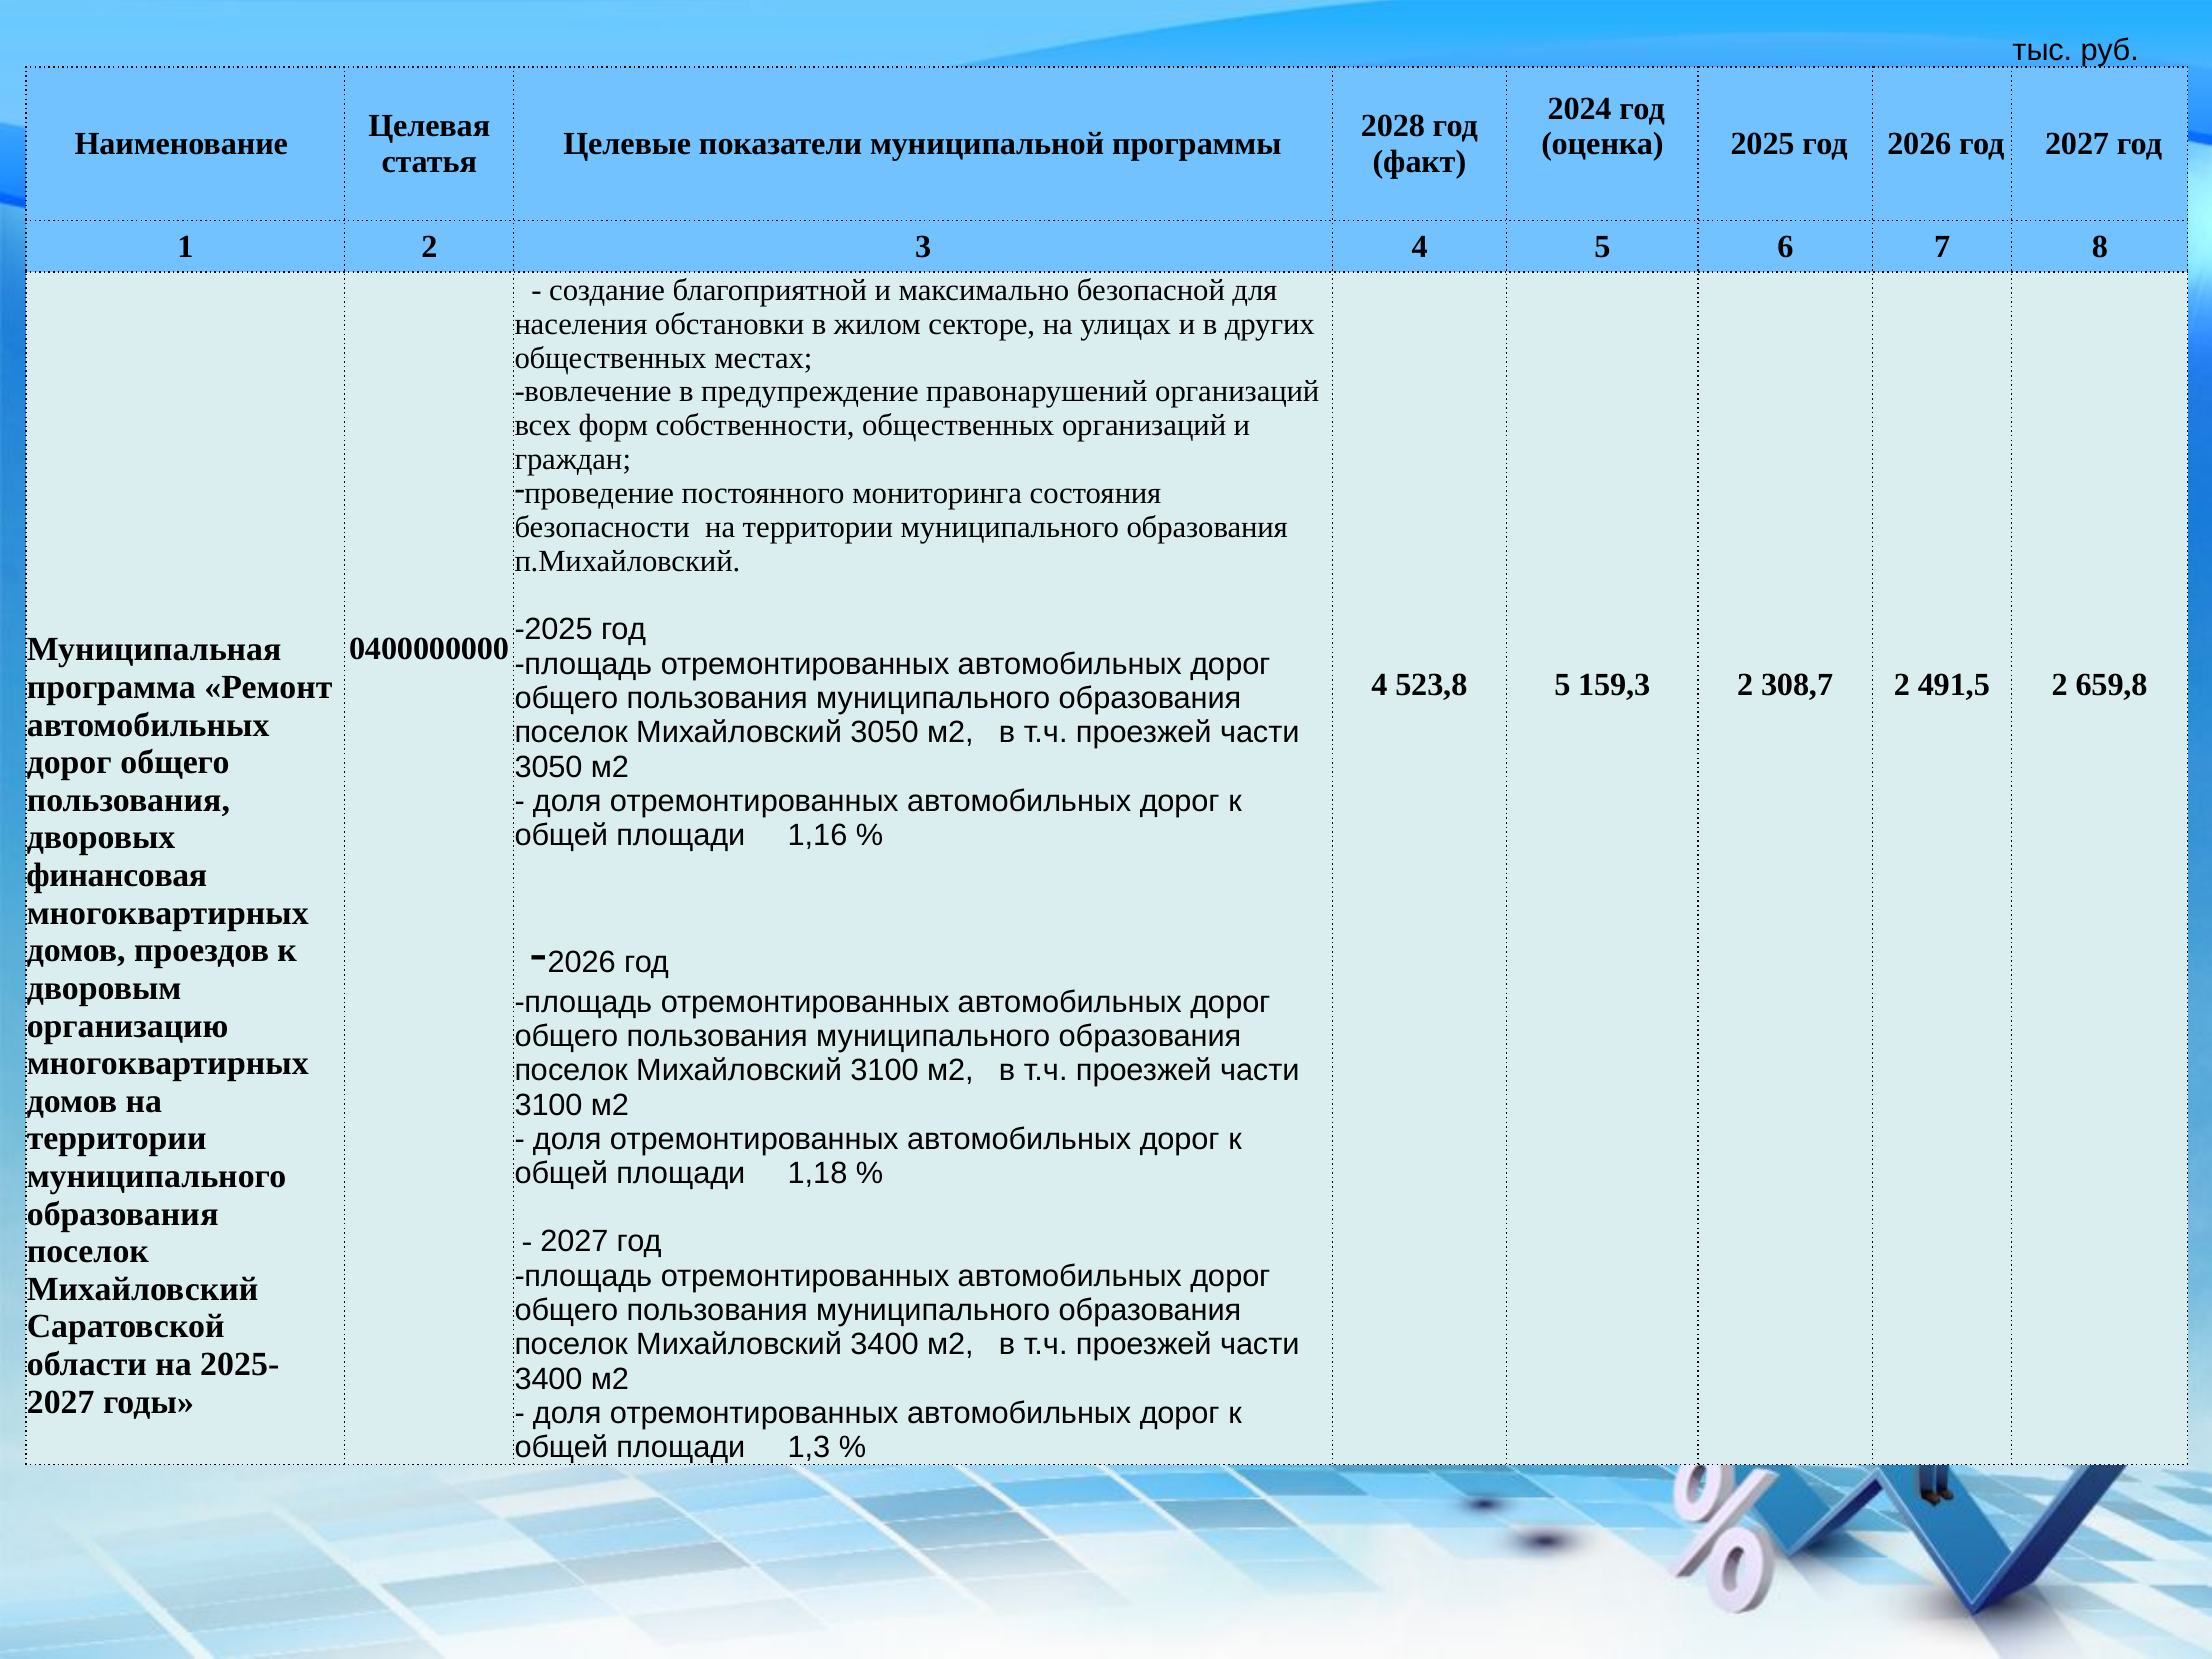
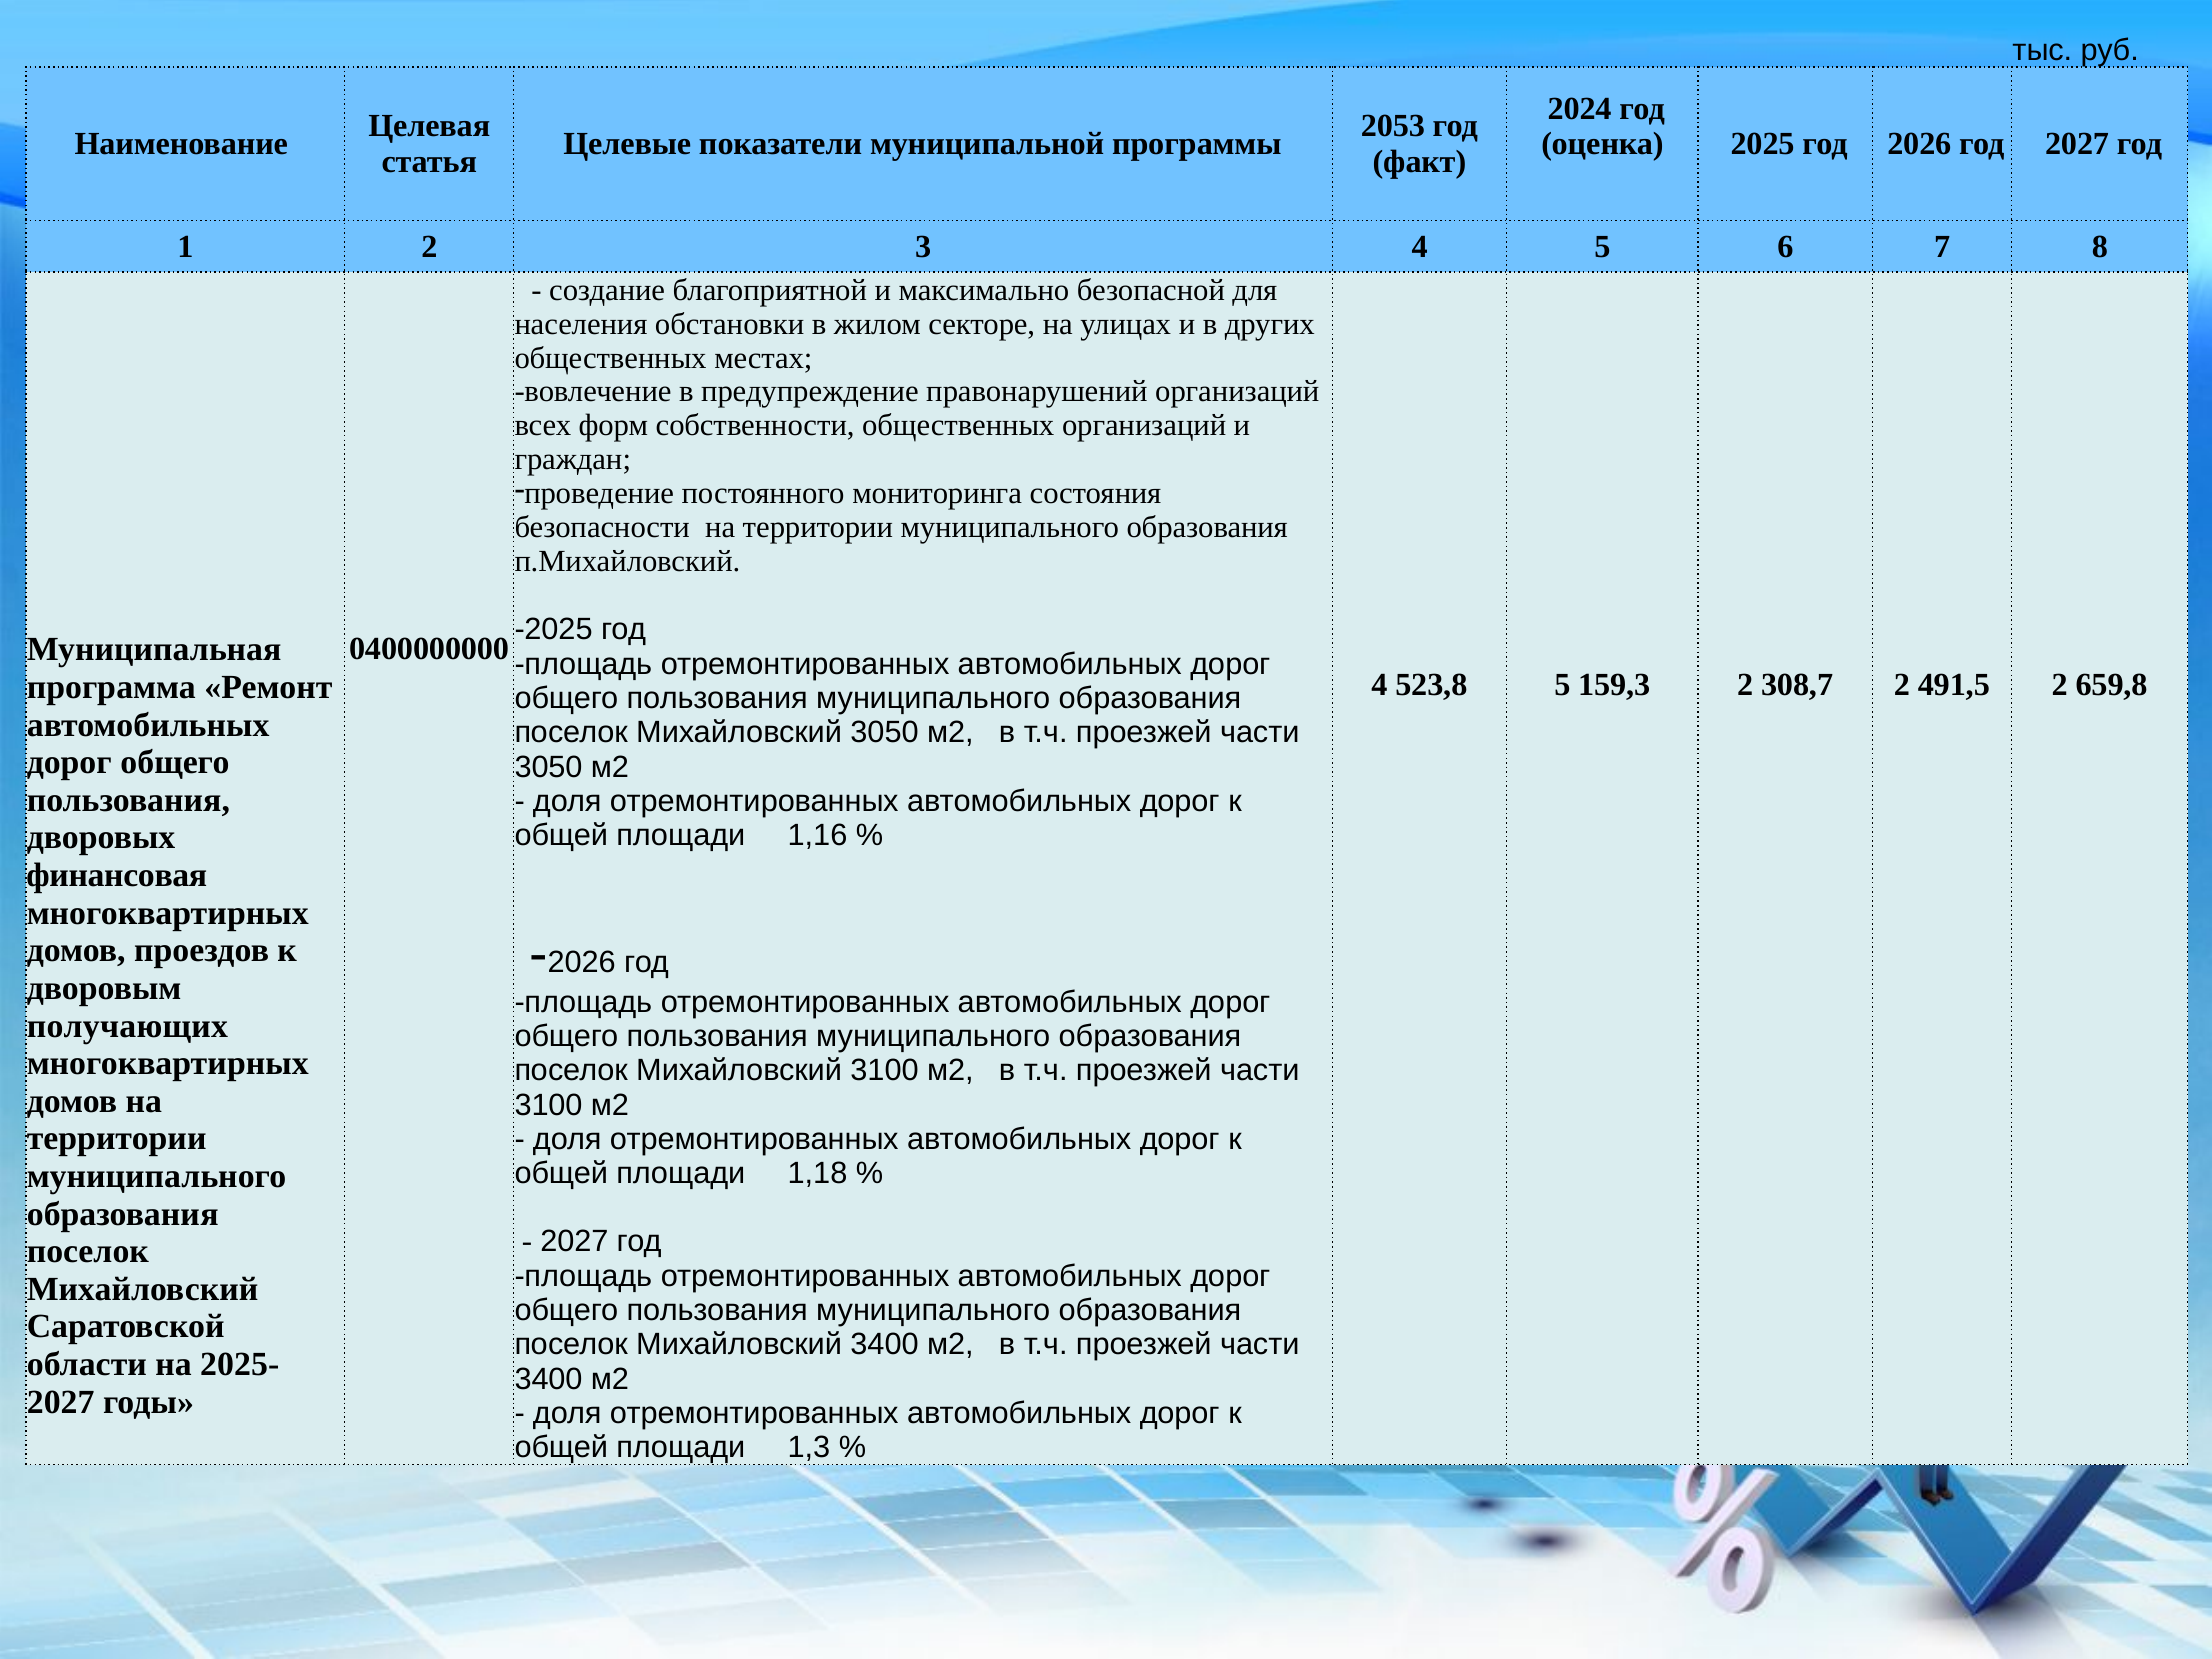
2028: 2028 -> 2053 (1393, 126)
организацию: организацию -> получающих (127, 1026)
